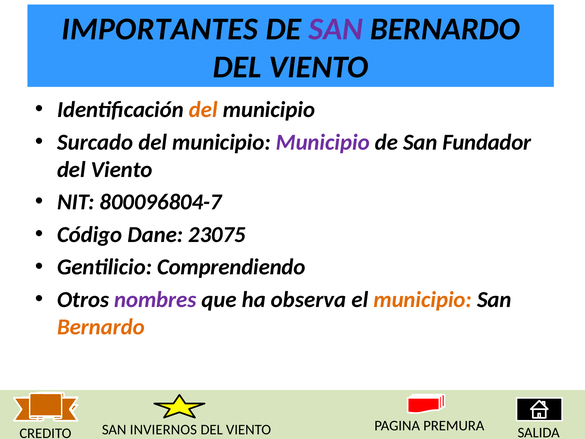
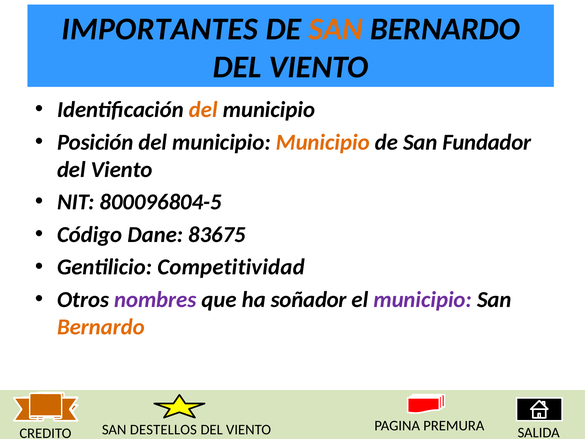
SAN colour: purple -> orange (336, 29)
Surcado: Surcado -> Posición (95, 142)
Municipio colour: purple -> orange (323, 142)
800096804-7: 800096804-7 -> 800096804-5 (161, 202)
23075: 23075 -> 83675 (217, 234)
Comprendiendo: Comprendiendo -> Competitividad (231, 267)
observa: observa -> soñador (309, 300)
municipio colour: orange -> purple (423, 300)
INVIERNOS: INVIERNOS -> DESTELLOS (163, 430)
